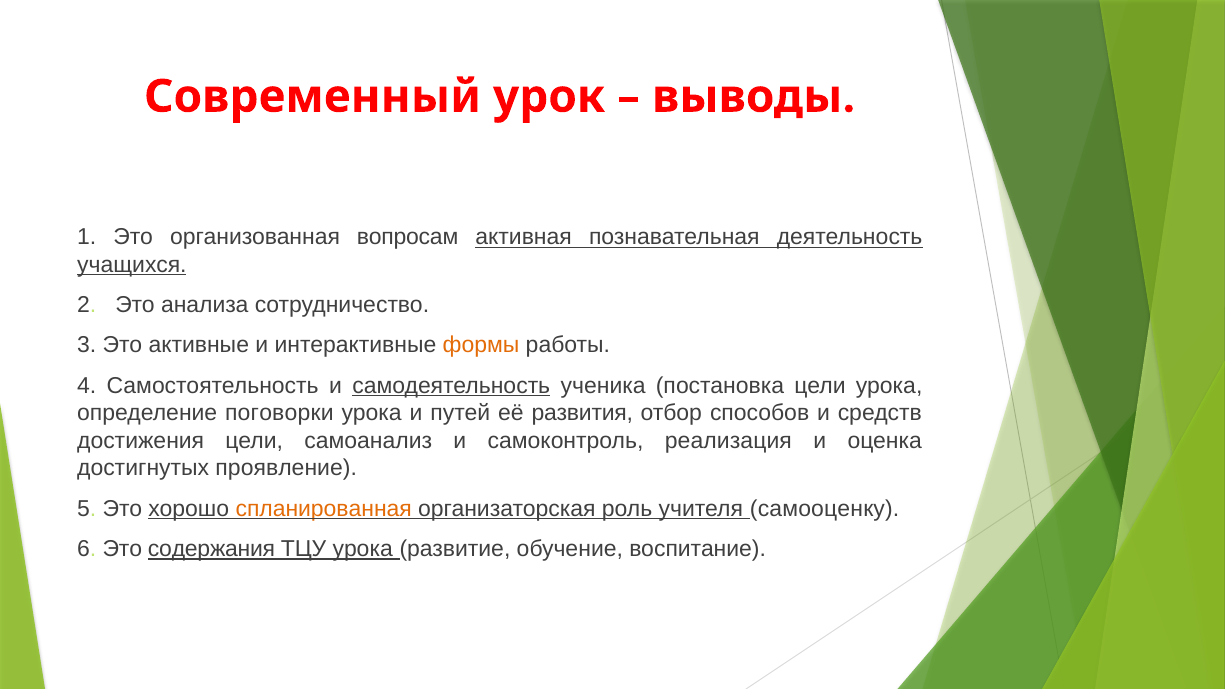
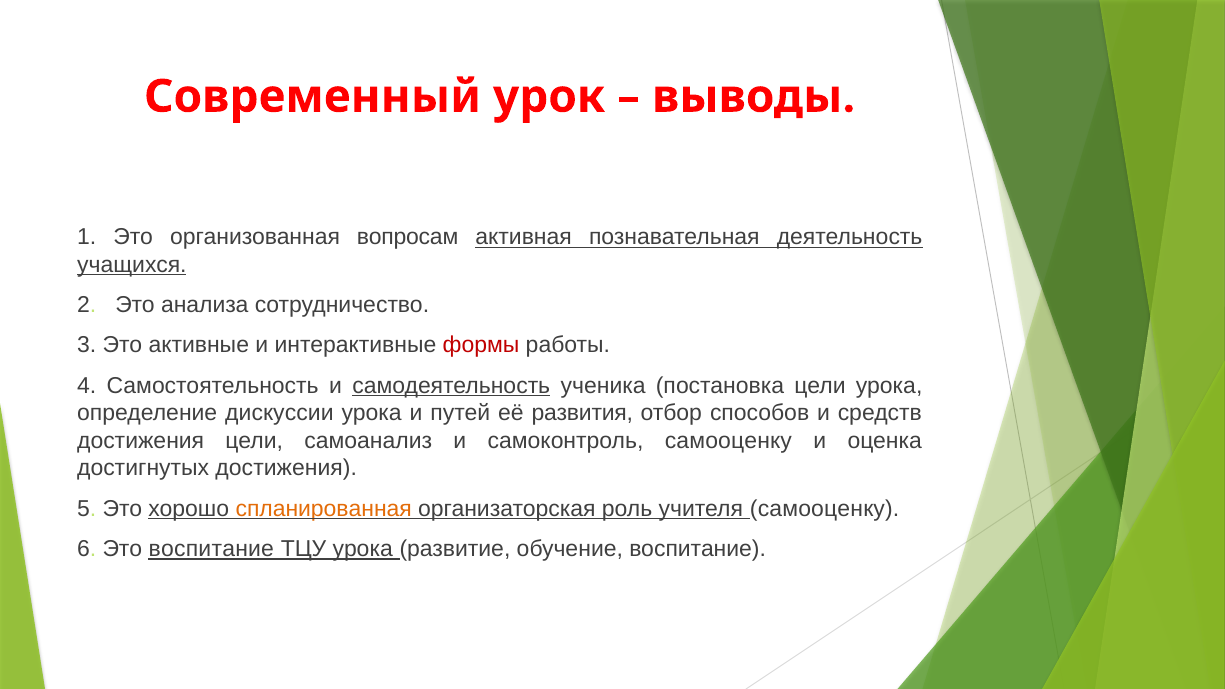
формы colour: orange -> red (481, 345)
поговорки: поговорки -> дискуссии (279, 413)
самоконтроль реализация: реализация -> самооценку (728, 441)
достигнутых проявление: проявление -> достижения (286, 468)
Это содержания: содержания -> воспитание (211, 549)
